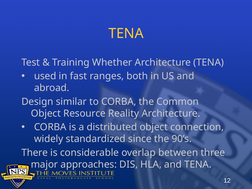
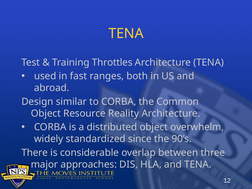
Whether: Whether -> Throttles (112, 62)
connection: connection -> overwhelm (197, 127)
